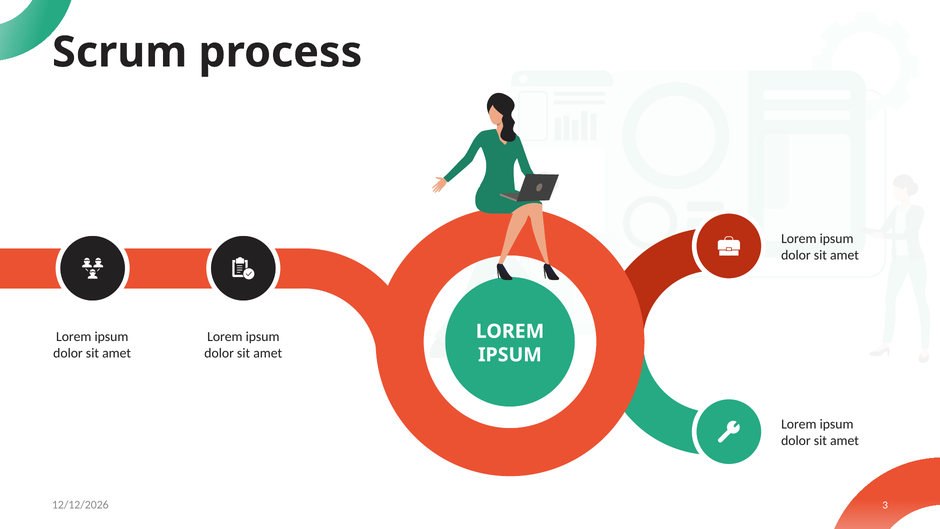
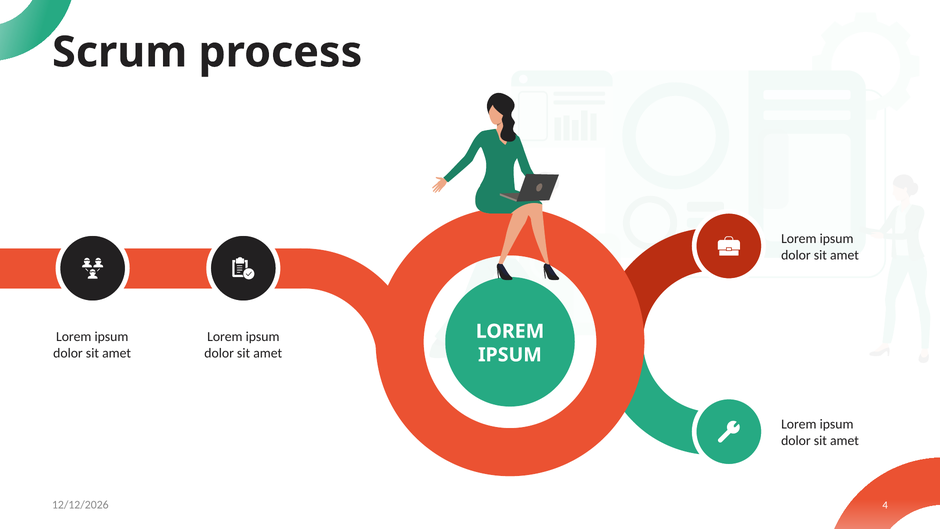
3: 3 -> 4 (885, 505)
